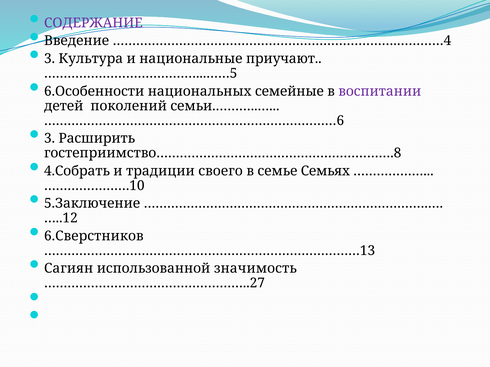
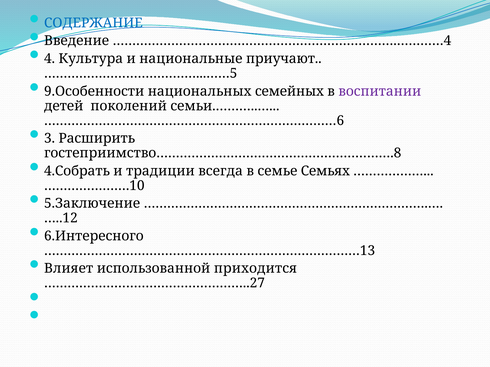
СОДЕРЖАНИЕ colour: purple -> blue (93, 23)
3: 3 -> 4 (50, 59)
6.Особенности: 6.Особенности -> 9.Особенности (94, 91)
семейные: семейные -> семейных (289, 91)
своего: своего -> всегда (221, 171)
6.Сверстников: 6.Сверстников -> 6.Интересного (94, 236)
Сагиян: Сагиян -> Влияет (69, 269)
значимость: значимость -> приходится (255, 269)
